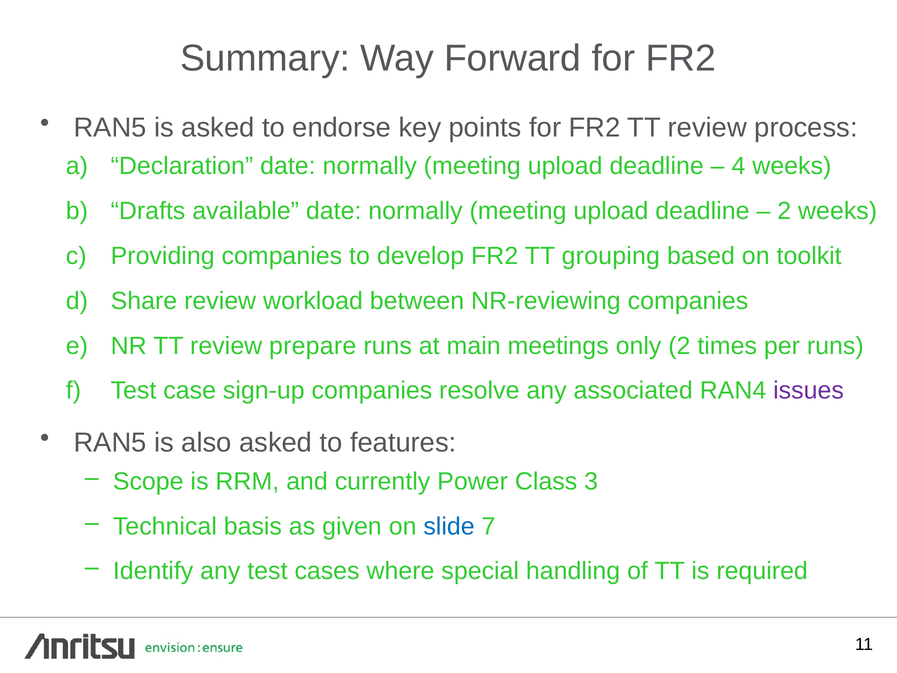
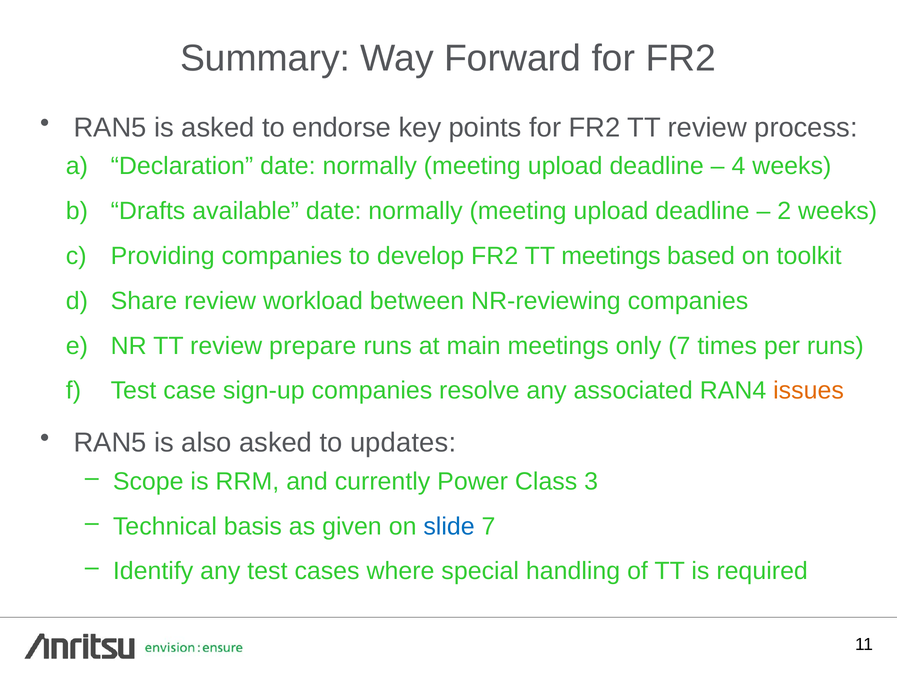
TT grouping: grouping -> meetings (611, 256)
only 2: 2 -> 7 (679, 346)
issues colour: purple -> orange (809, 391)
features: features -> updates (403, 443)
